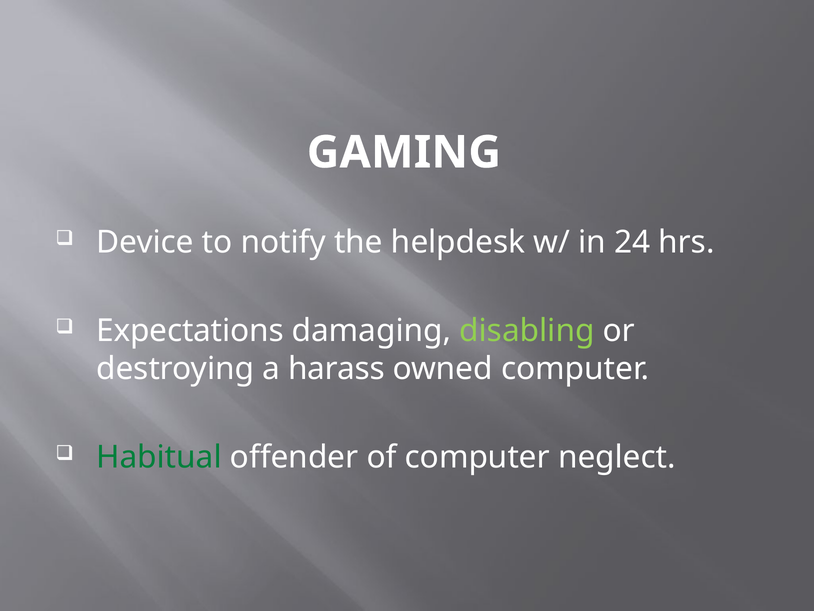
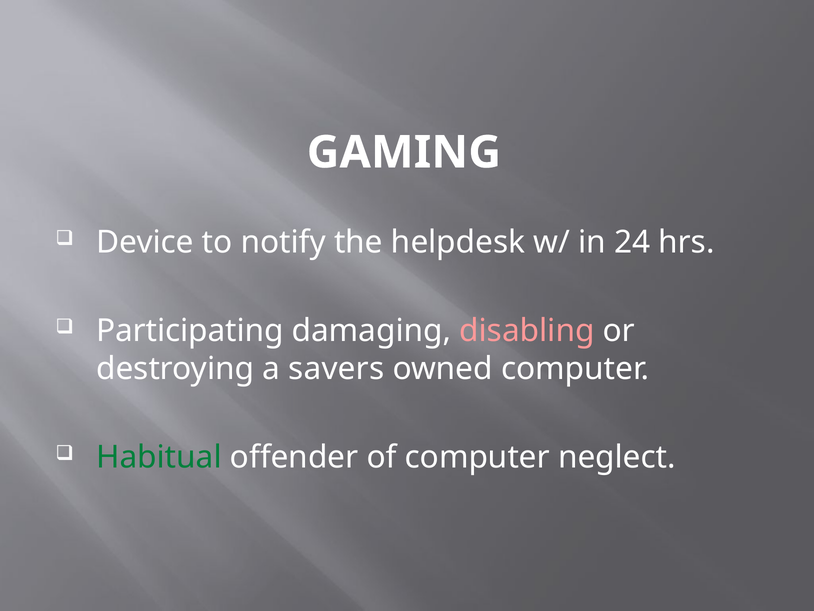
Expectations: Expectations -> Participating (190, 331)
disabling colour: light green -> pink (527, 331)
harass: harass -> savers (336, 369)
